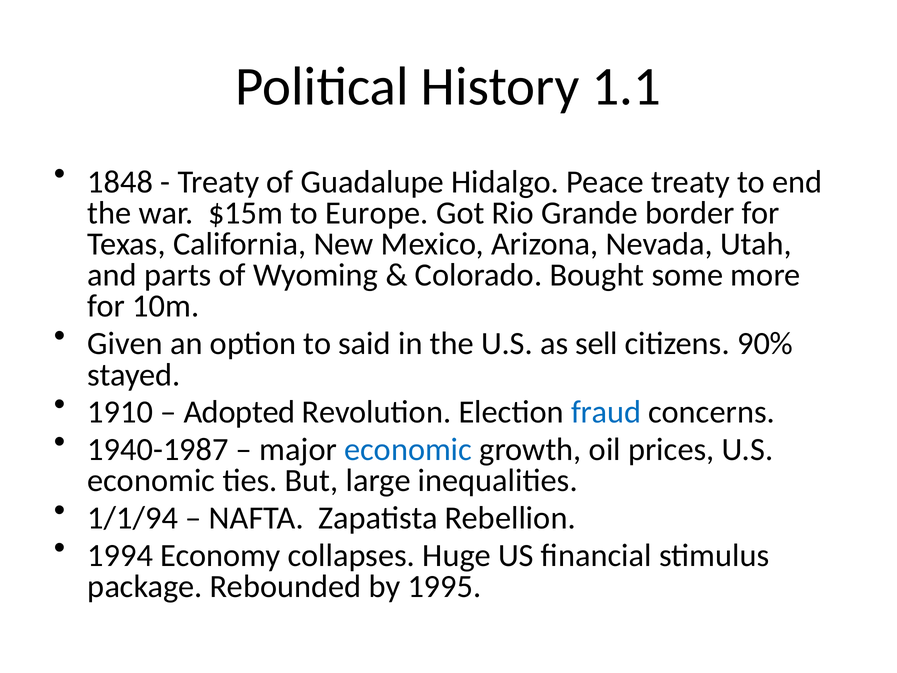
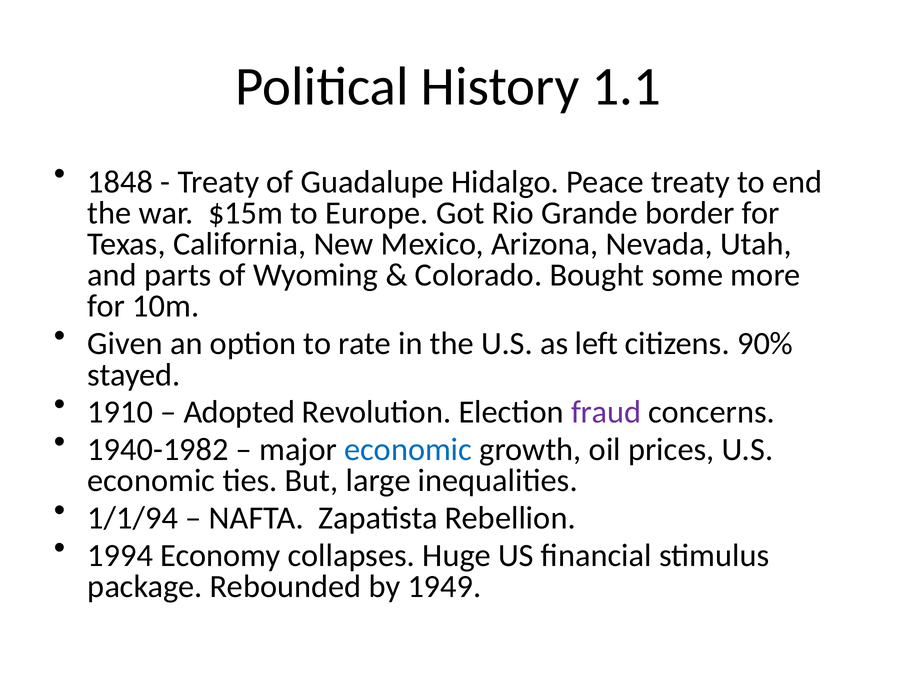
said: said -> rate (365, 344)
sell: sell -> left (597, 344)
fraud colour: blue -> purple (606, 412)
1940-1987: 1940-1987 -> 1940-1982 (158, 450)
1995: 1995 -> 1949 (444, 587)
